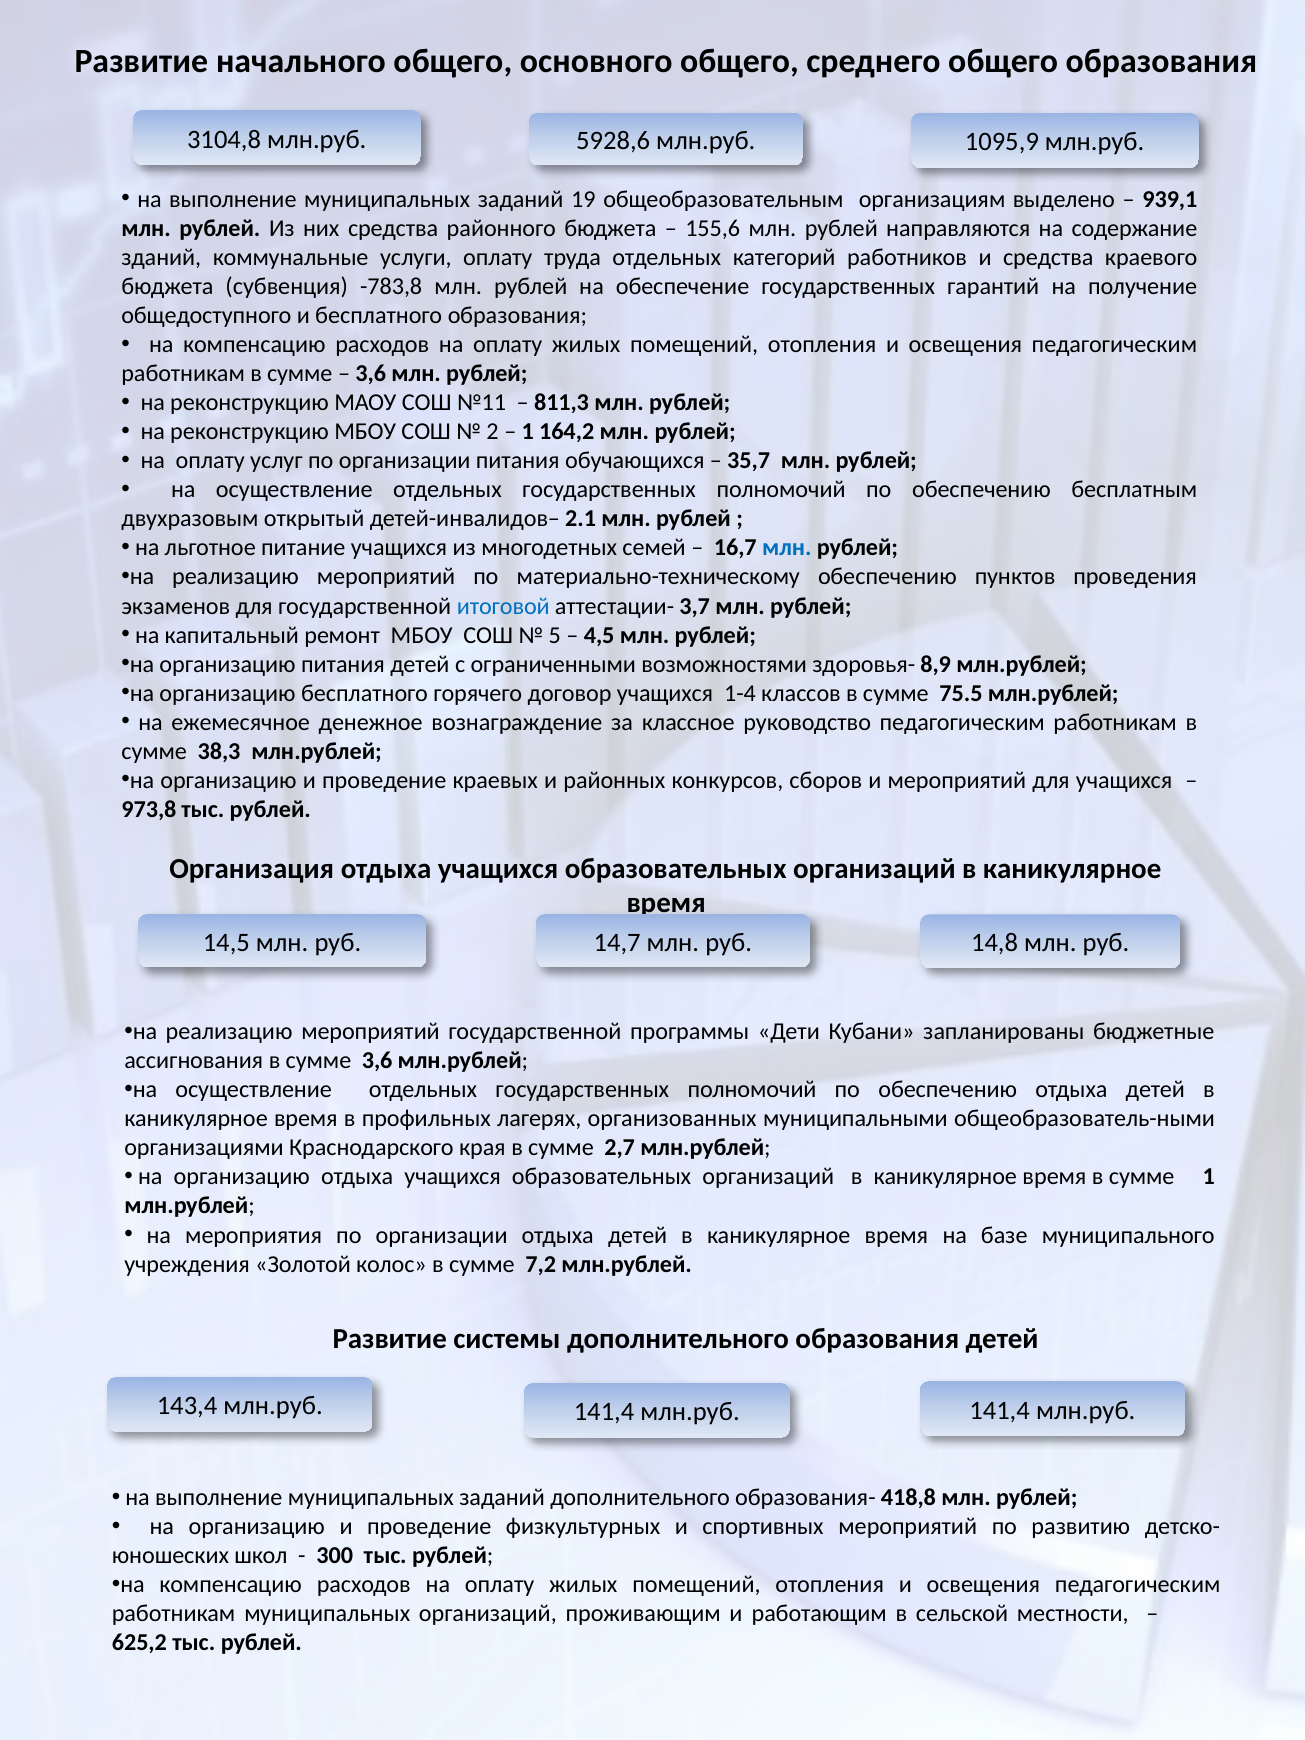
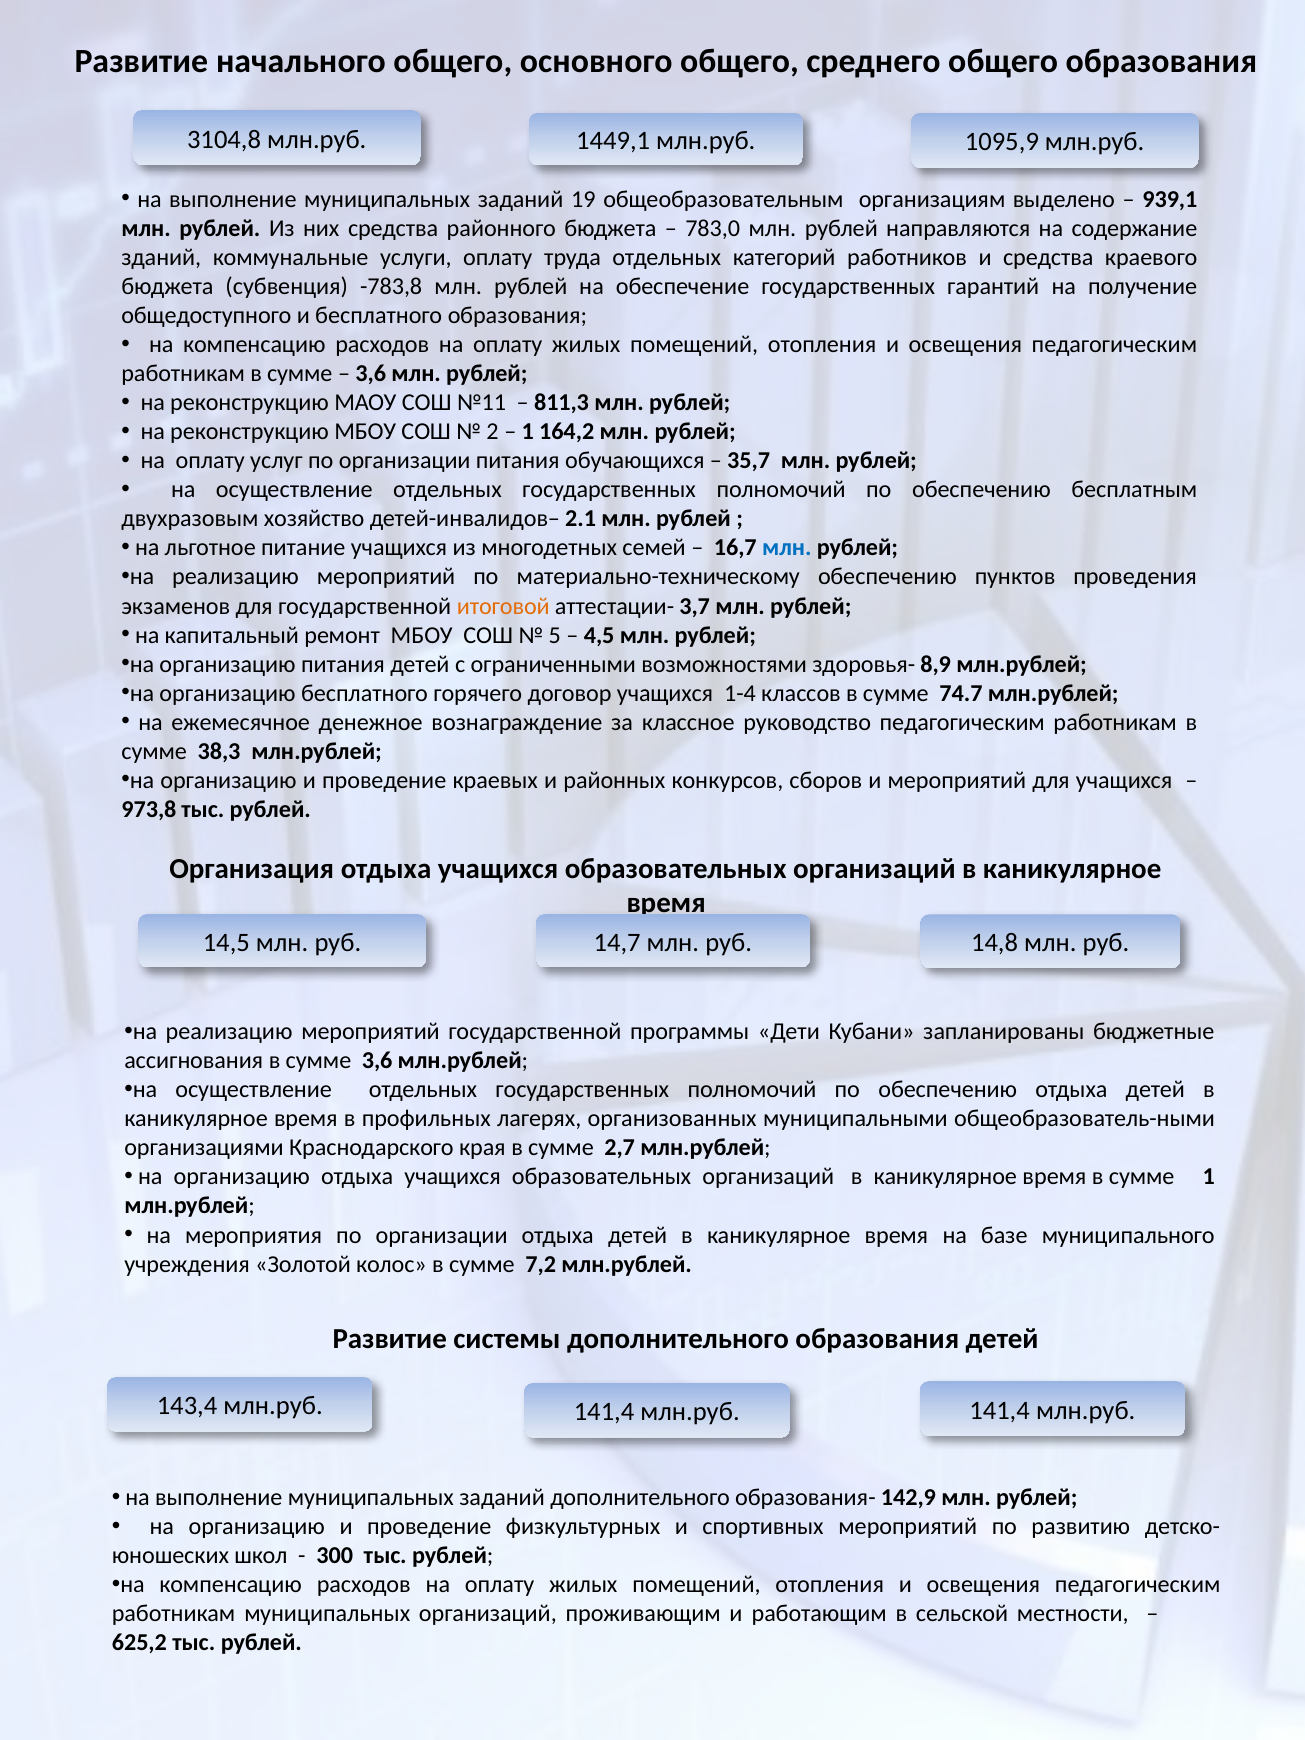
5928,6: 5928,6 -> 1449,1 (613, 141)
155,6: 155,6 -> 783,0 (713, 228)
открытый: открытый -> хозяйство (314, 519)
итоговой colour: blue -> orange (503, 606)
75.5: 75.5 -> 74.7 (961, 693)
418,8: 418,8 -> 142,9 (908, 1498)
